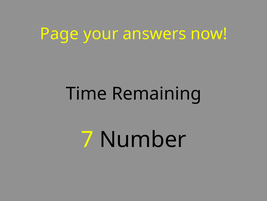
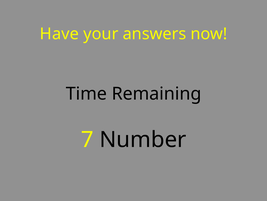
Page: Page -> Have (59, 34)
